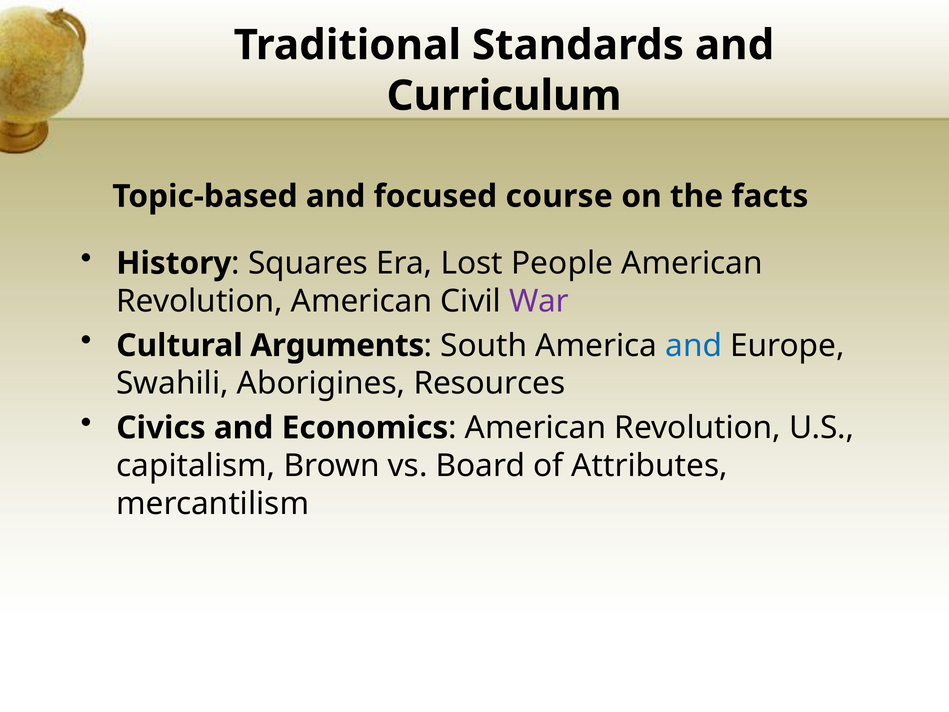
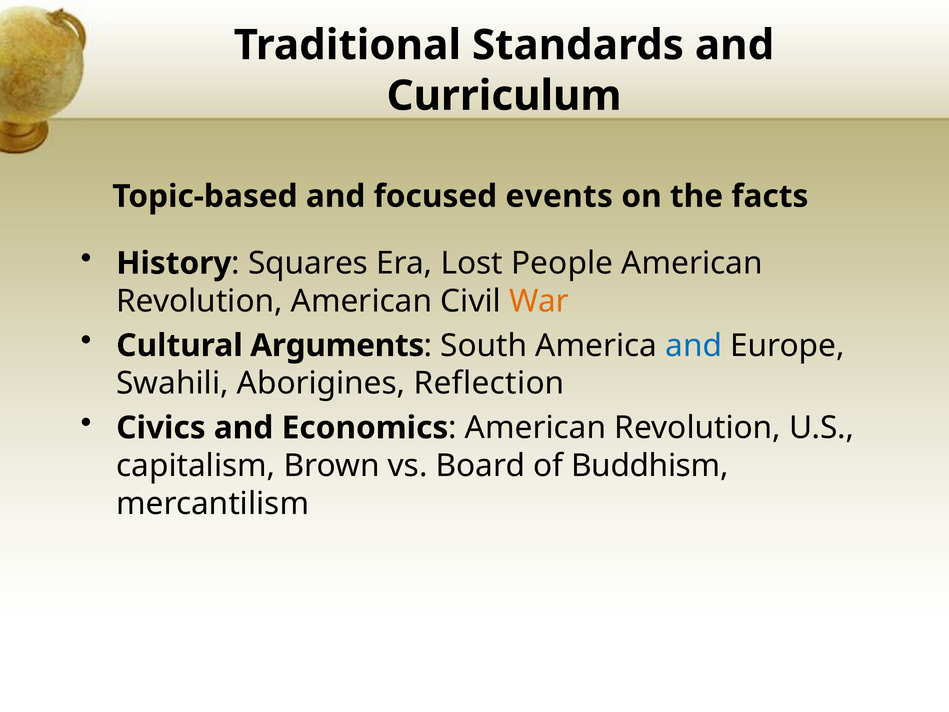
course: course -> events (559, 196)
War colour: purple -> orange (539, 301)
Resources: Resources -> Reflection (489, 383)
Attributes: Attributes -> Buddhism (650, 466)
